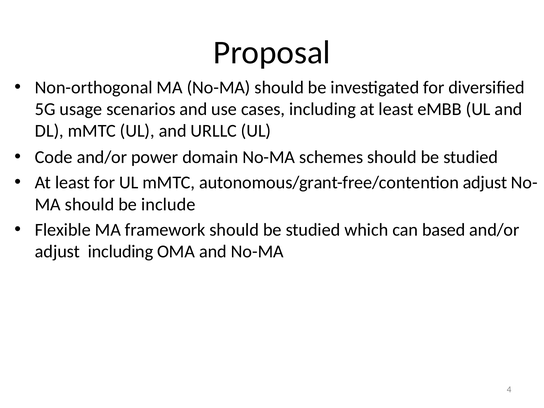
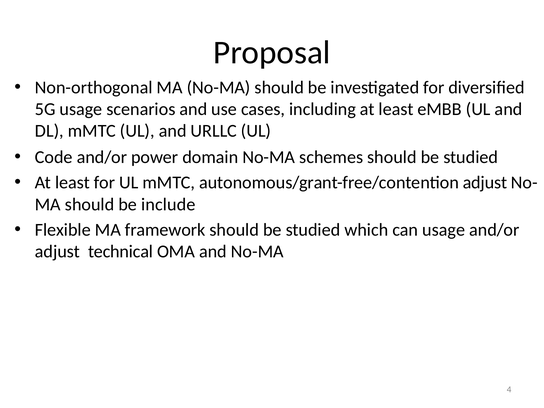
can based: based -> usage (444, 230)
adjust including: including -> technical (121, 252)
